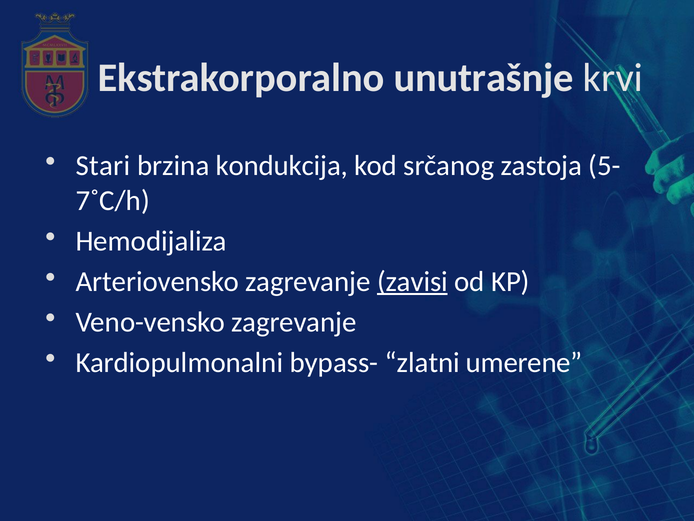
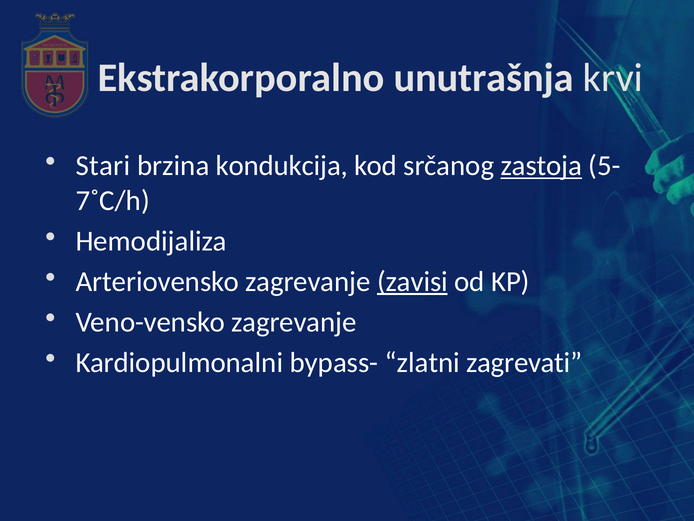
unutrašnje: unutrašnje -> unutrašnja (484, 78)
zastoja underline: none -> present (541, 166)
umerene: umerene -> zagrevati (524, 362)
